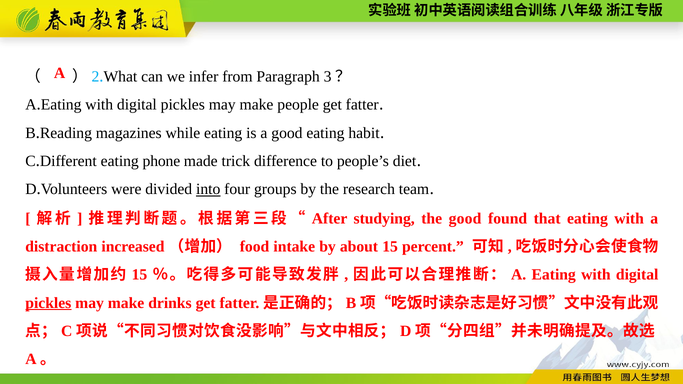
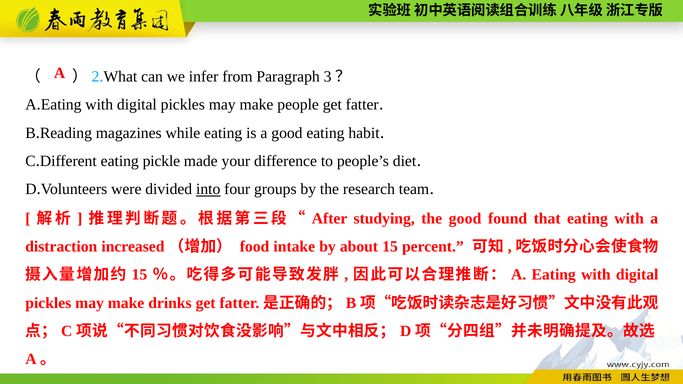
phone: phone -> pickle (161, 161)
trick: trick -> your (236, 161)
pickles underline: present -> none (48, 303)
